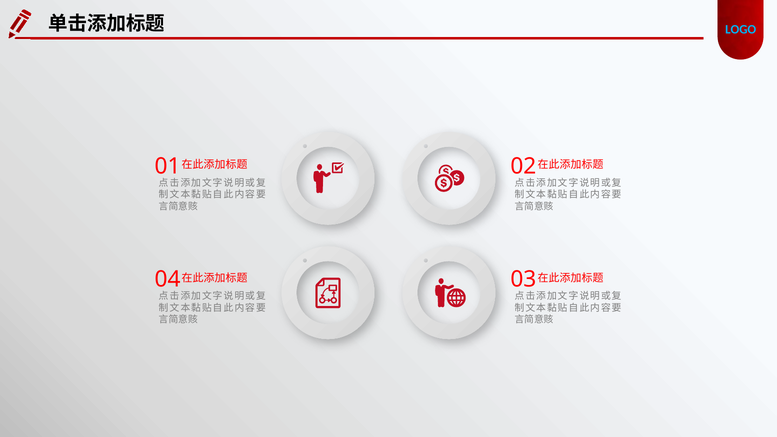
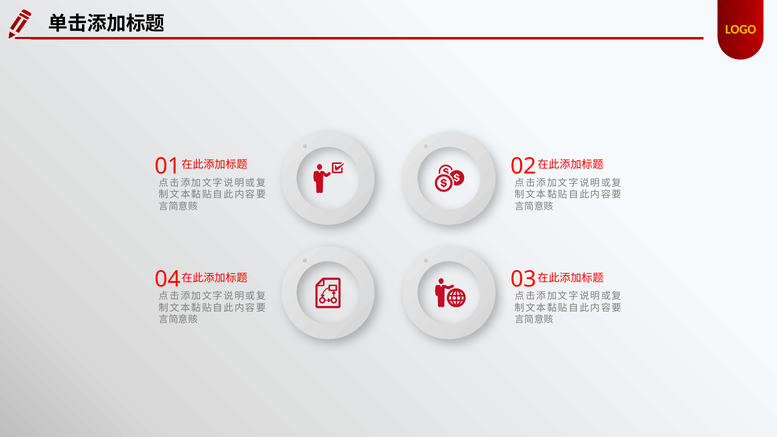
LOGO colour: light blue -> yellow (741, 30)
